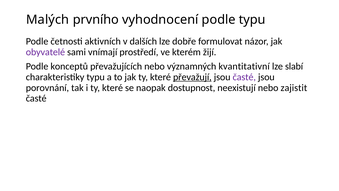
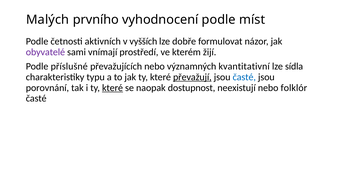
podle typu: typu -> míst (252, 20)
dalších: dalších -> vyšších (143, 41)
konceptů: konceptů -> příslušné (69, 66)
slabí: slabí -> sídla (294, 66)
časté colour: purple -> blue (244, 77)
které underline: none -> present (113, 88)
zajistit: zajistit -> folklór (294, 88)
